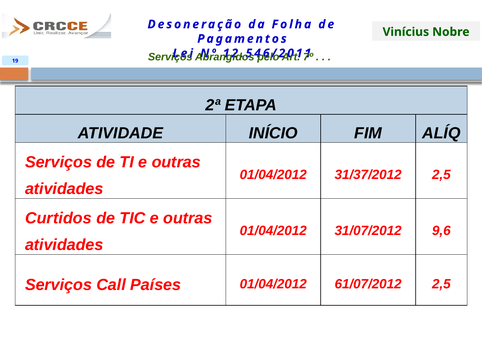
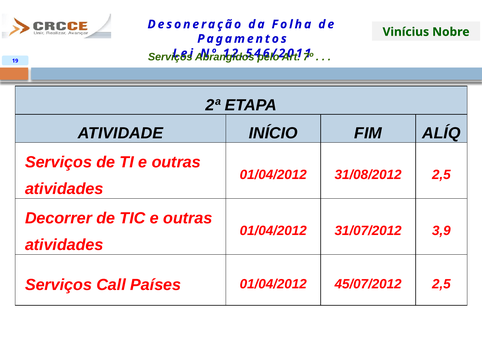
31/37/2012: 31/37/2012 -> 31/08/2012 (368, 174)
Curtidos: Curtidos -> Decorrer (58, 218)
9,6: 9,6 -> 3,9 (441, 230)
61/07/2012: 61/07/2012 -> 45/07/2012 (368, 284)
